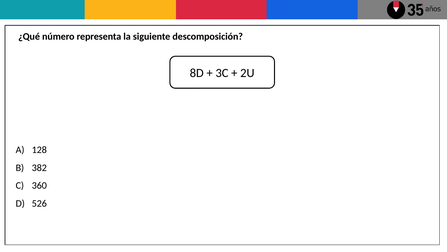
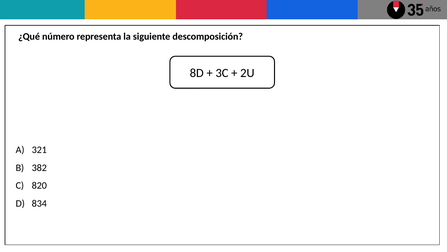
128: 128 -> 321 (39, 150)
360: 360 -> 820 (39, 185)
526: 526 -> 834 (39, 203)
